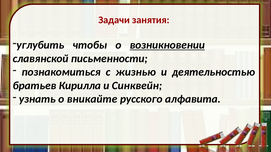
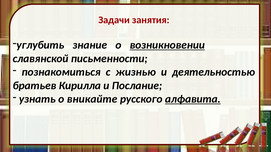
чтобы: чтобы -> знание (90, 45)
Синквейн: Синквейн -> Послание (137, 86)
алфавита underline: none -> present (193, 99)
